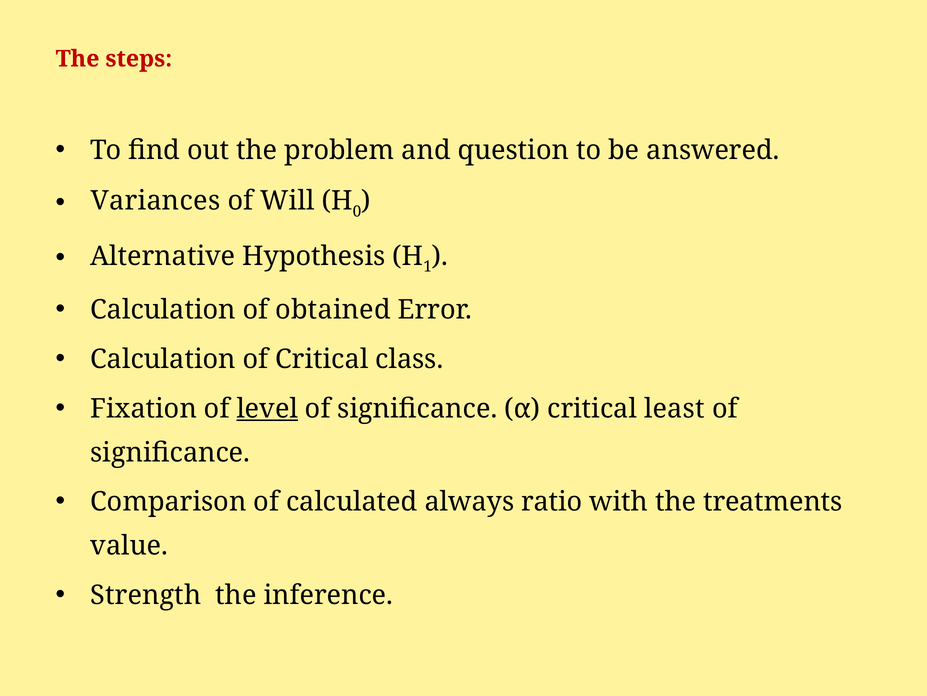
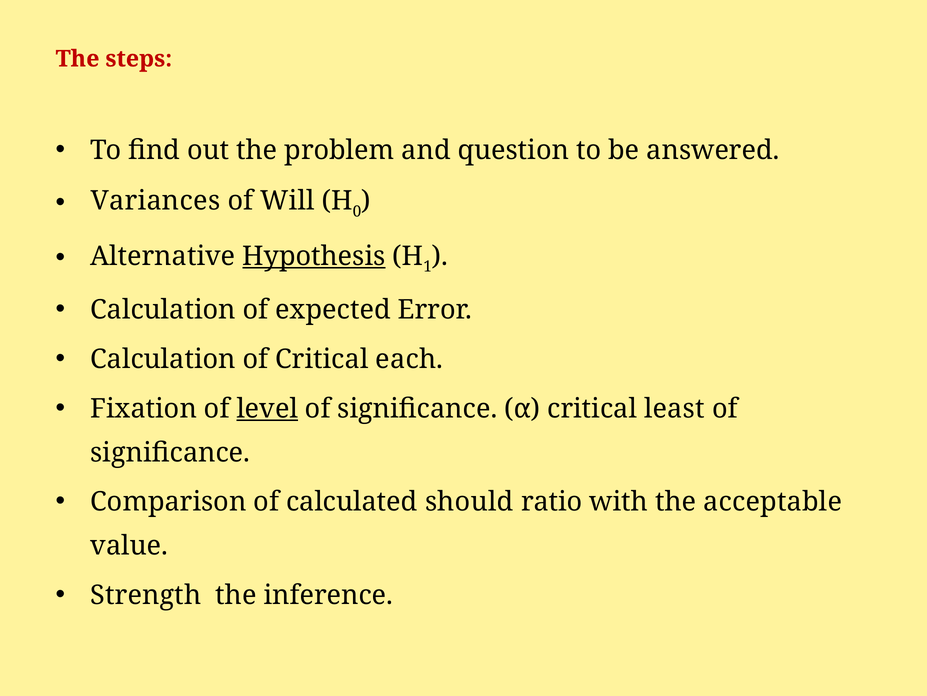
Hypothesis underline: none -> present (314, 256)
obtained: obtained -> expected (333, 310)
class: class -> each (409, 359)
always: always -> should (469, 501)
treatments: treatments -> acceptable (773, 501)
